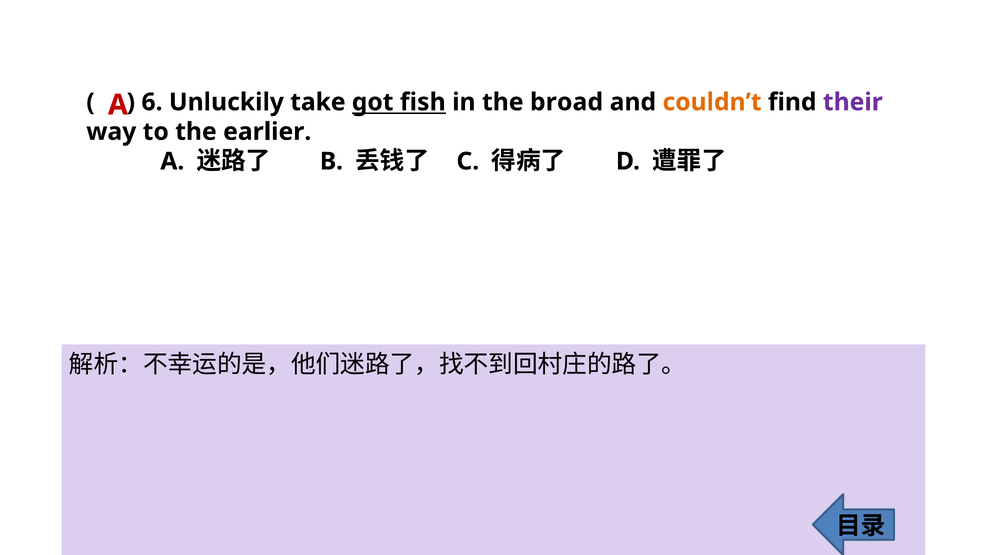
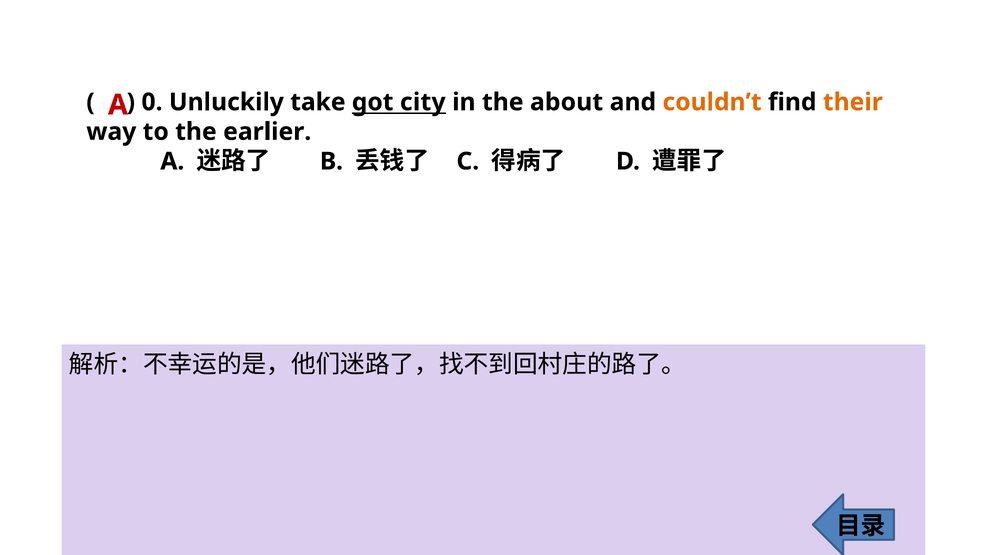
6: 6 -> 0 (152, 102)
fish: fish -> city (423, 102)
broad: broad -> about (567, 102)
their colour: purple -> orange (853, 102)
